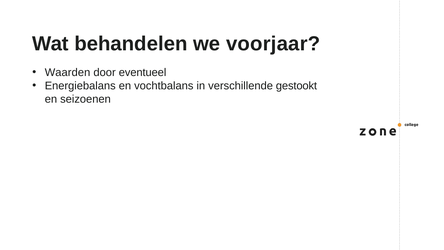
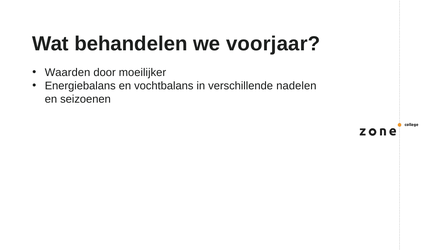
eventueel: eventueel -> moeilijker (142, 72)
gestookt: gestookt -> nadelen (296, 86)
